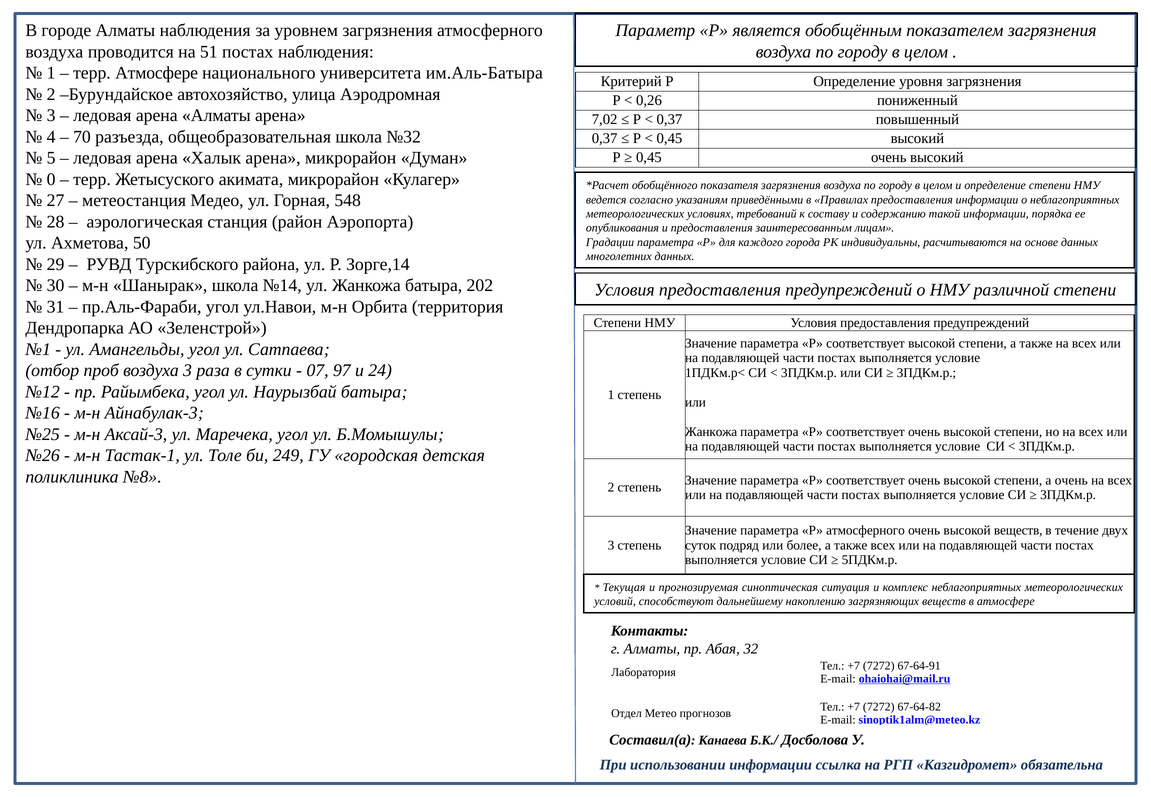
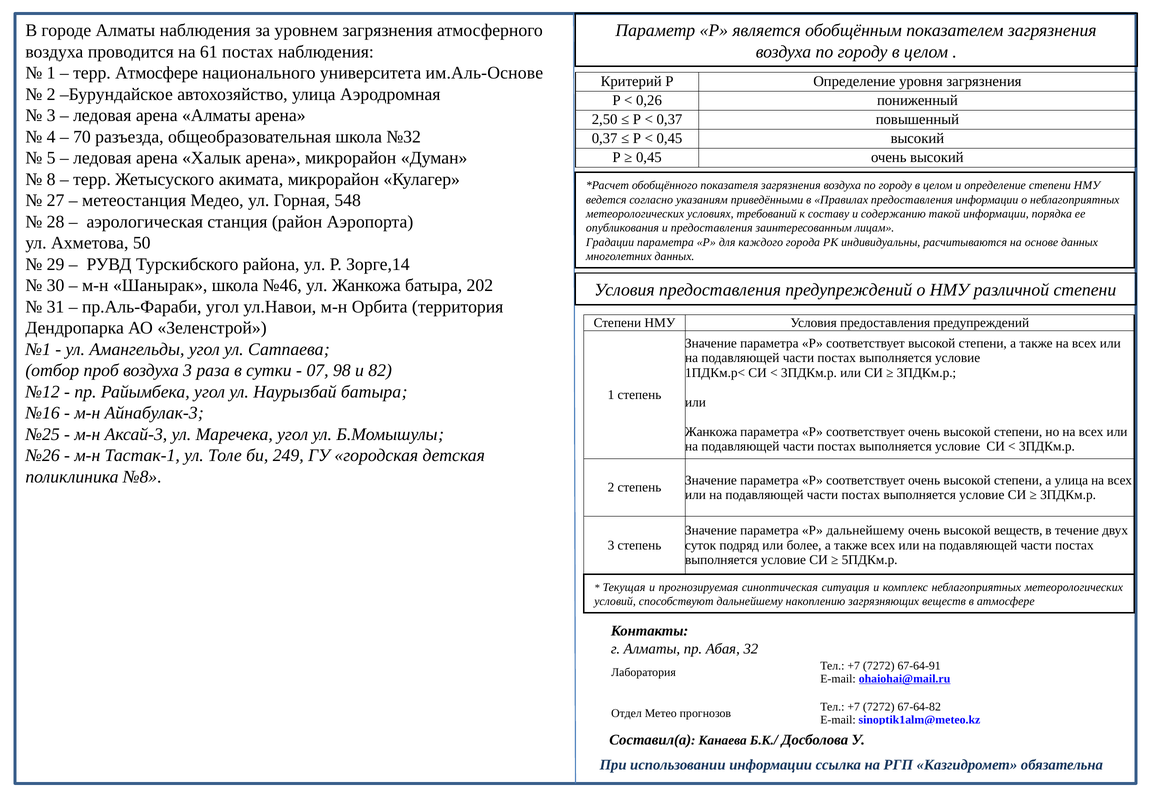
51: 51 -> 61 (209, 52)
им.Аль-Батыра: им.Аль-Батыра -> им.Аль-Основе (484, 73)
7,02: 7,02 -> 2,50 (605, 119)
0: 0 -> 8 (51, 179)
№14: №14 -> №46 (282, 285)
97: 97 -> 98 (342, 370)
24: 24 -> 82 (380, 370)
а очень: очень -> улица (1071, 480)
Р атмосферного: атмосферного -> дальнейшему (865, 530)
